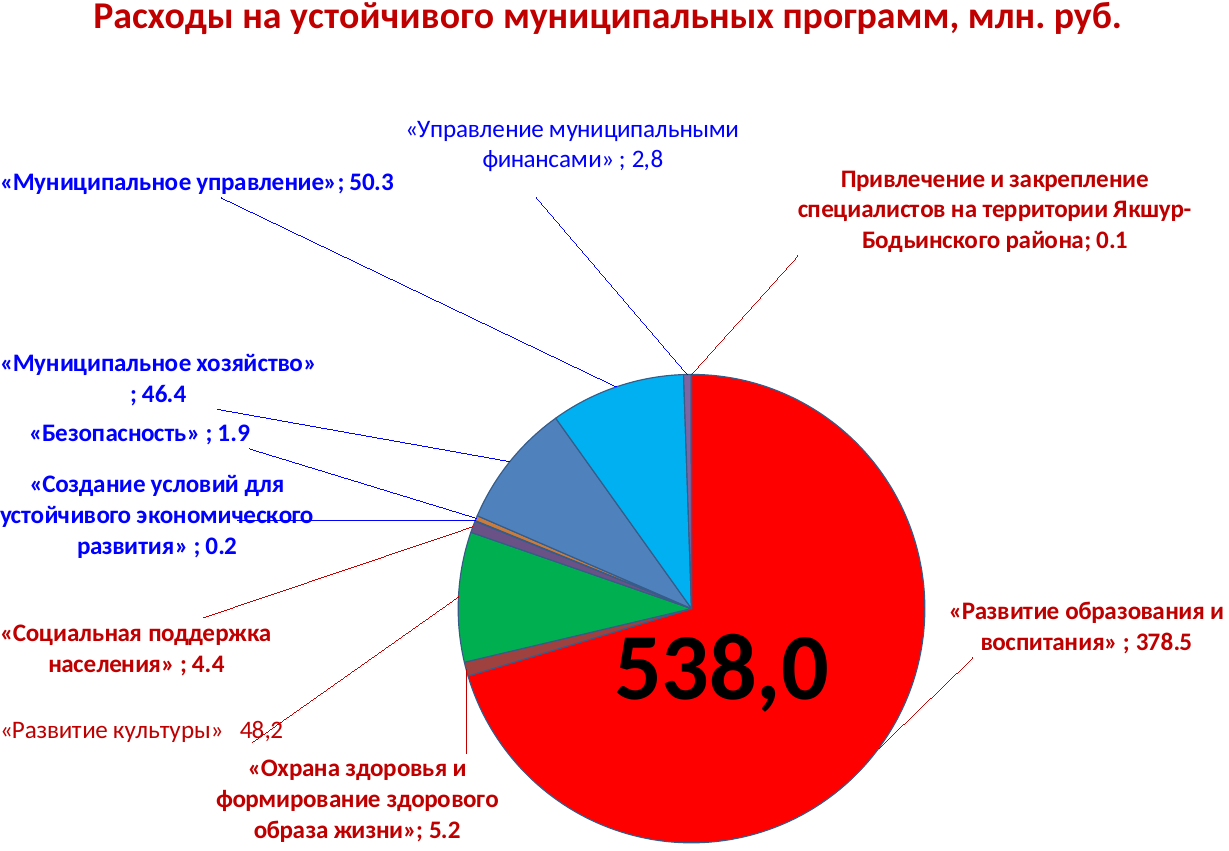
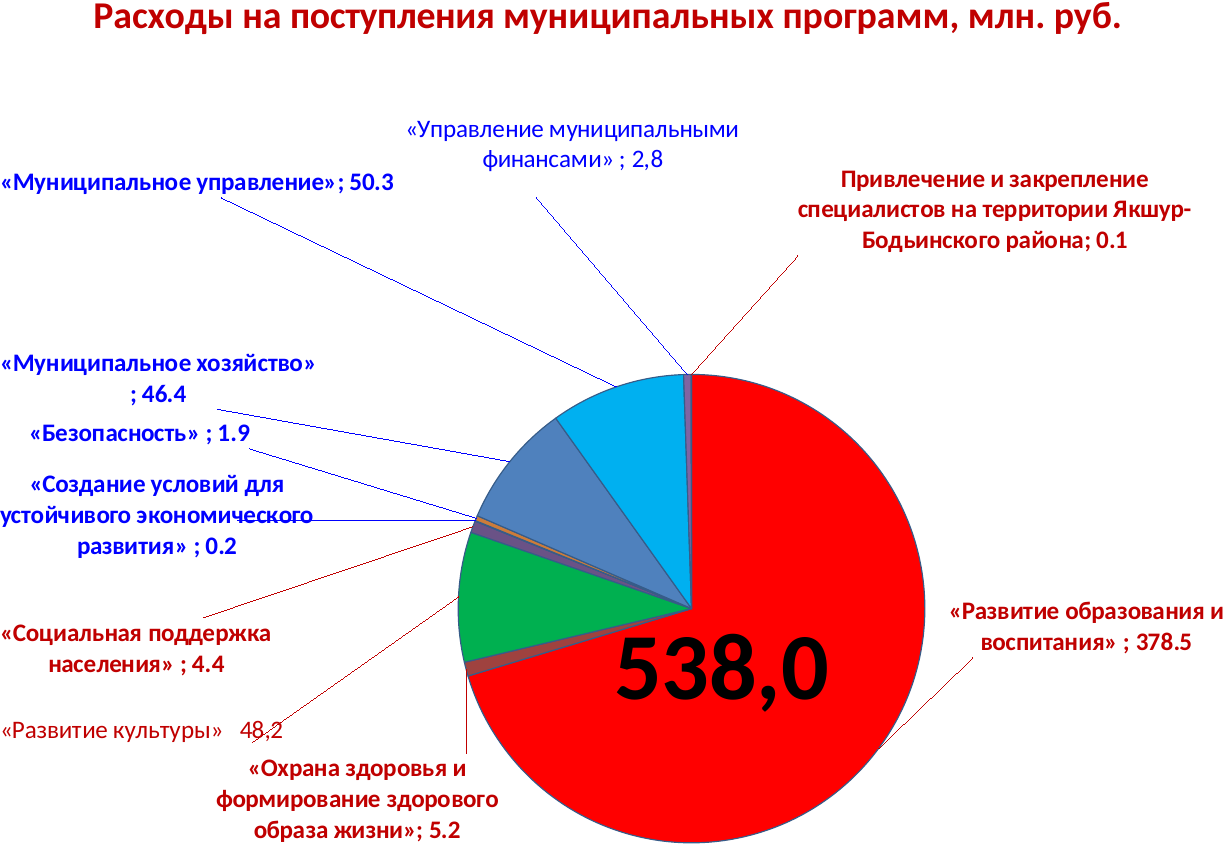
на устойчивого: устойчивого -> поступления (393, 16)
